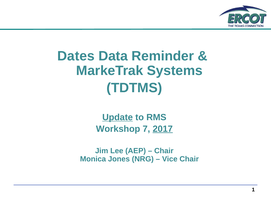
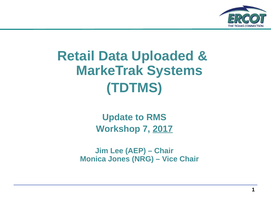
Dates: Dates -> Retail (76, 56)
Reminder: Reminder -> Uploaded (163, 56)
Update underline: present -> none (118, 117)
